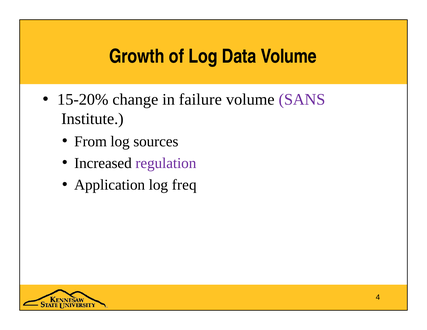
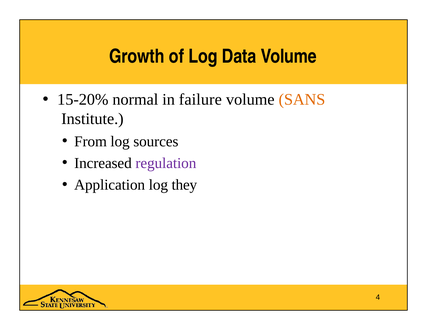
change: change -> normal (135, 100)
SANS colour: purple -> orange (302, 100)
freq: freq -> they (184, 185)
